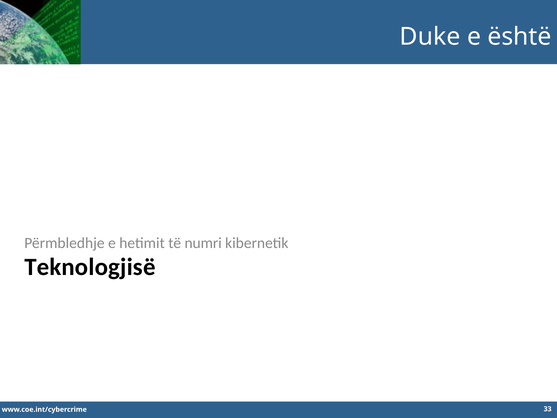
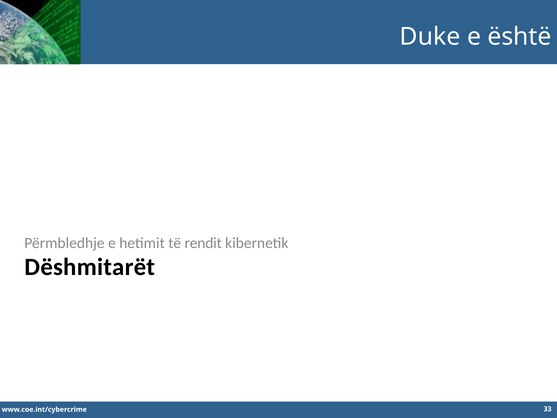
numri: numri -> rendit (203, 243)
Teknologjisë: Teknologjisë -> Dëshmitarët (90, 267)
